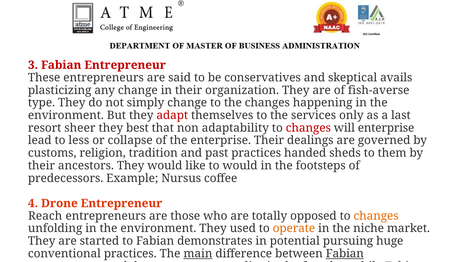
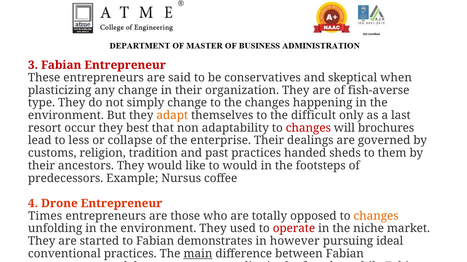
avails: avails -> when (396, 78)
adapt colour: red -> orange (172, 116)
services: services -> difficult (314, 116)
sheer: sheer -> occur (80, 128)
will enterprise: enterprise -> brochures (386, 128)
Reach: Reach -> Times (45, 216)
operate colour: orange -> red (294, 229)
potential: potential -> however (295, 242)
huge: huge -> ideal (390, 242)
Fabian underline: present -> none (345, 254)
